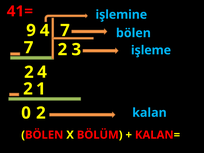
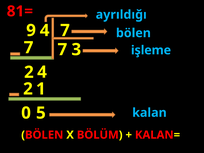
41=: 41= -> 81= (20, 11)
işlemine: işlemine -> ayrıldığı (121, 15)
2: 2 -> 7 (62, 50)
0 2: 2 -> 5 (41, 113)
